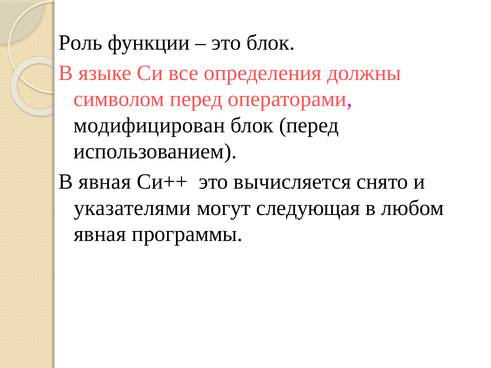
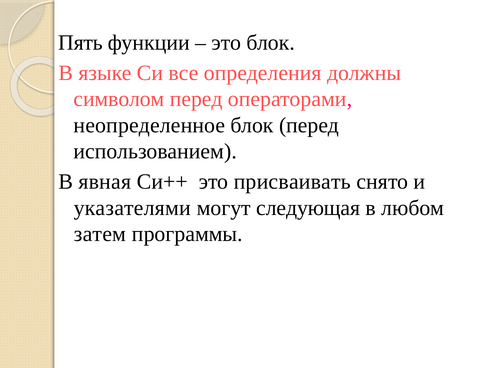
Роль: Роль -> Пять (81, 43)
модифицирован: модифицирован -> неопределенное (149, 125)
вычисляется: вычисляется -> присваивать (292, 182)
явная: явная -> затем (100, 234)
